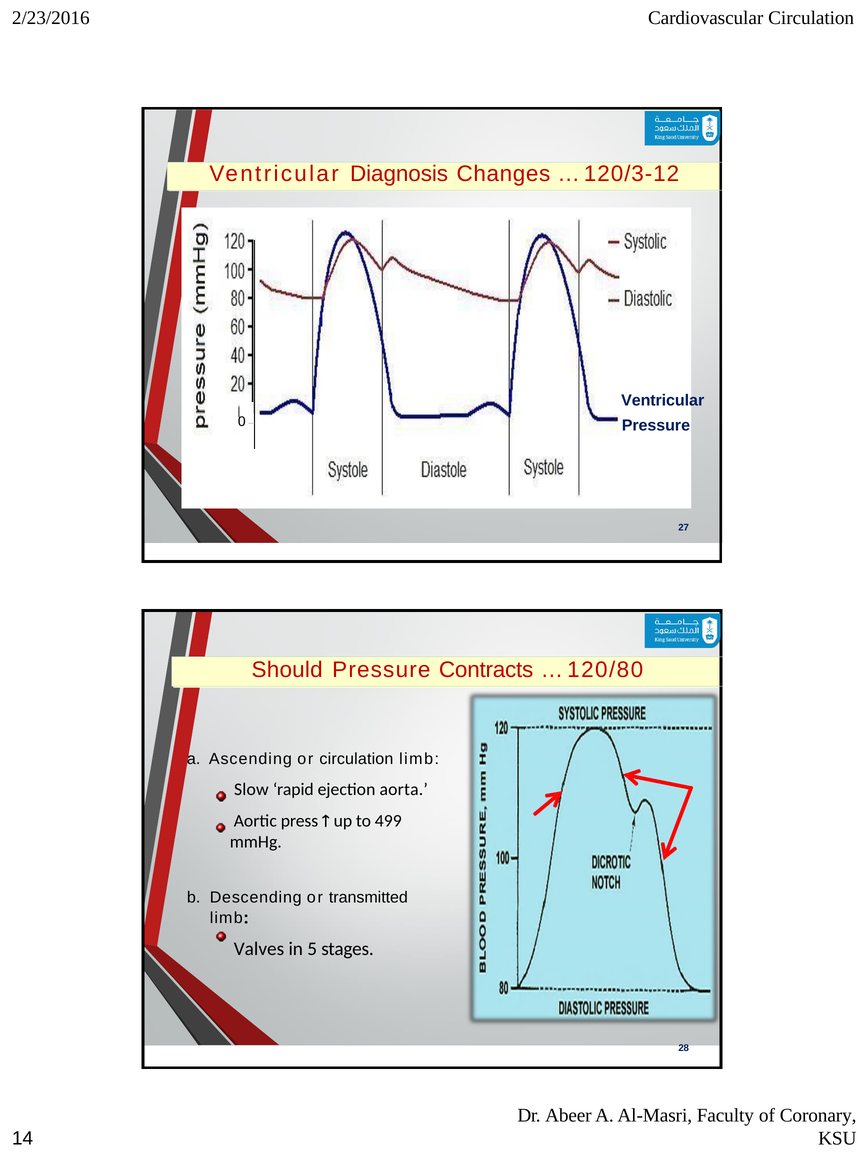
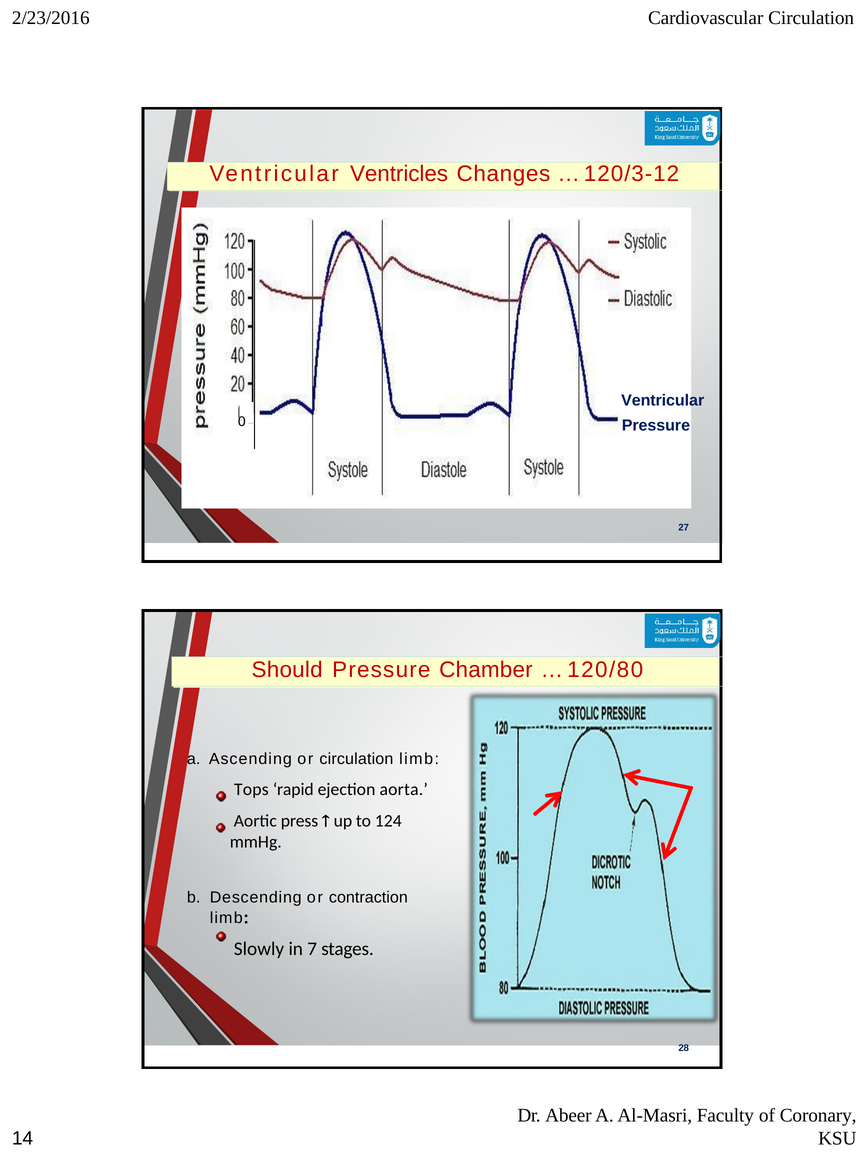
Diagnosis: Diagnosis -> Ventricles (399, 174)
Contracts: Contracts -> Chamber (486, 670)
Slow: Slow -> Tops (251, 790)
499: 499 -> 124 (388, 822)
transmitted: transmitted -> contraction (368, 898)
Valves: Valves -> Slowly (259, 950)
5: 5 -> 7 (312, 950)
